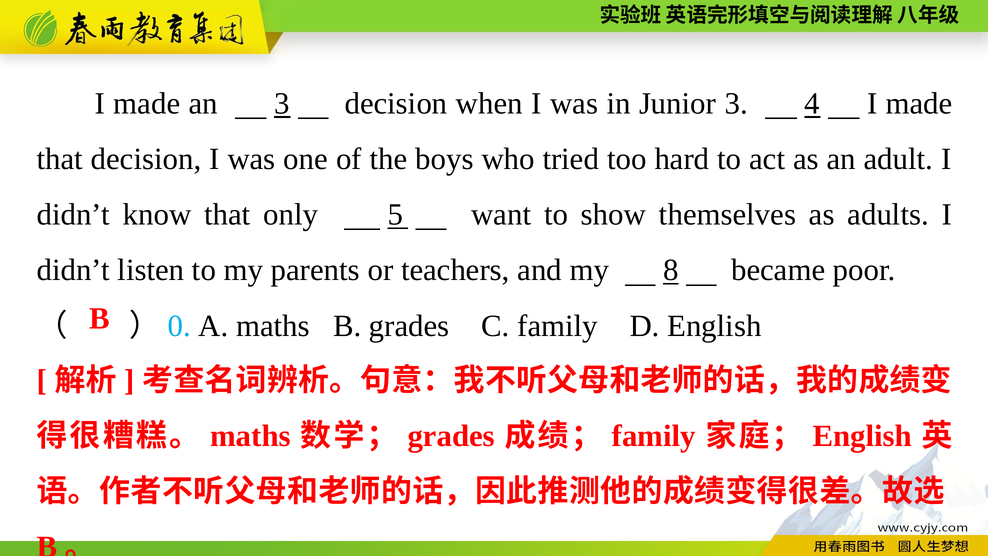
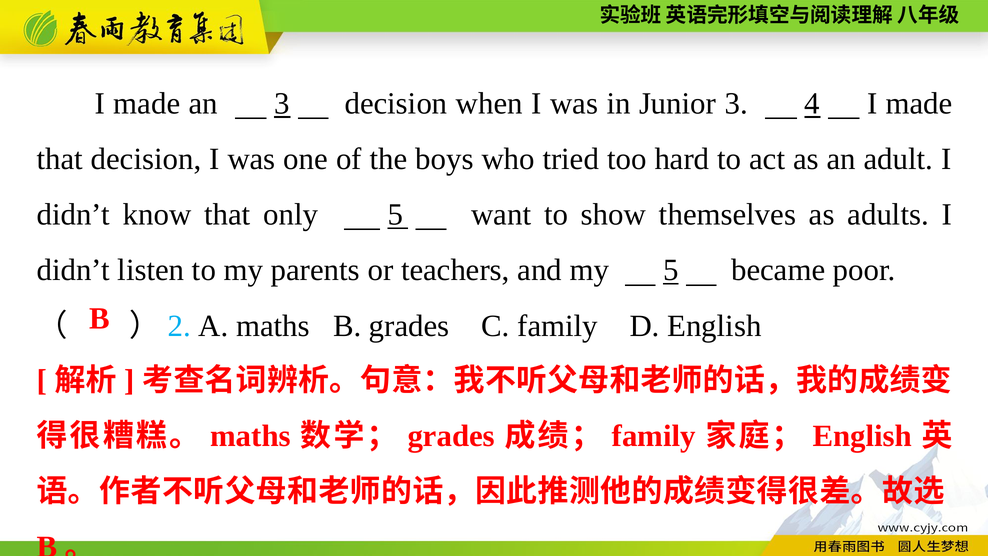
my 8: 8 -> 5 (671, 270)
0: 0 -> 2 (179, 326)
